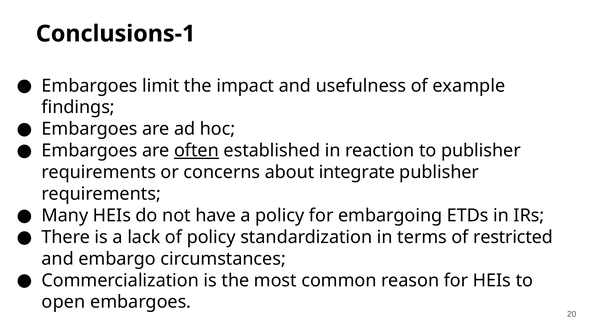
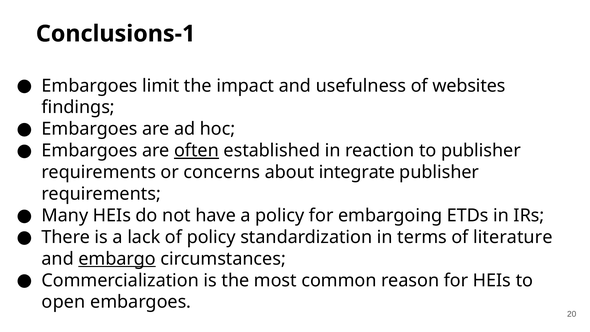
example: example -> websites (469, 86)
restricted: restricted -> literature (513, 237)
embargo underline: none -> present (117, 259)
